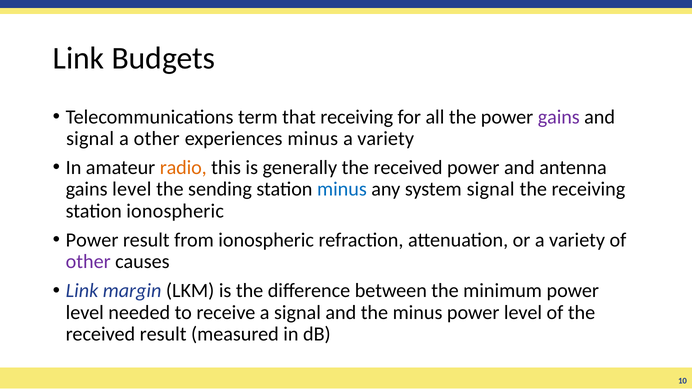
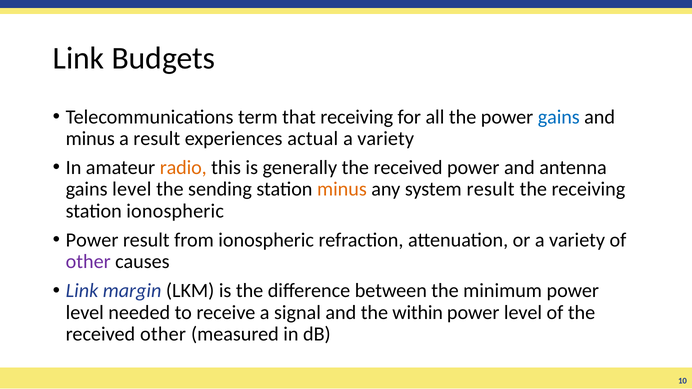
gains colour: purple -> blue (559, 117)
signal: signal -> minus (90, 139)
a other: other -> result (157, 139)
experiences minus: minus -> actual (313, 139)
minus colour: blue -> orange (342, 189)
system signal: signal -> result (491, 189)
the minus: minus -> within (418, 313)
received result: result -> other (163, 334)
